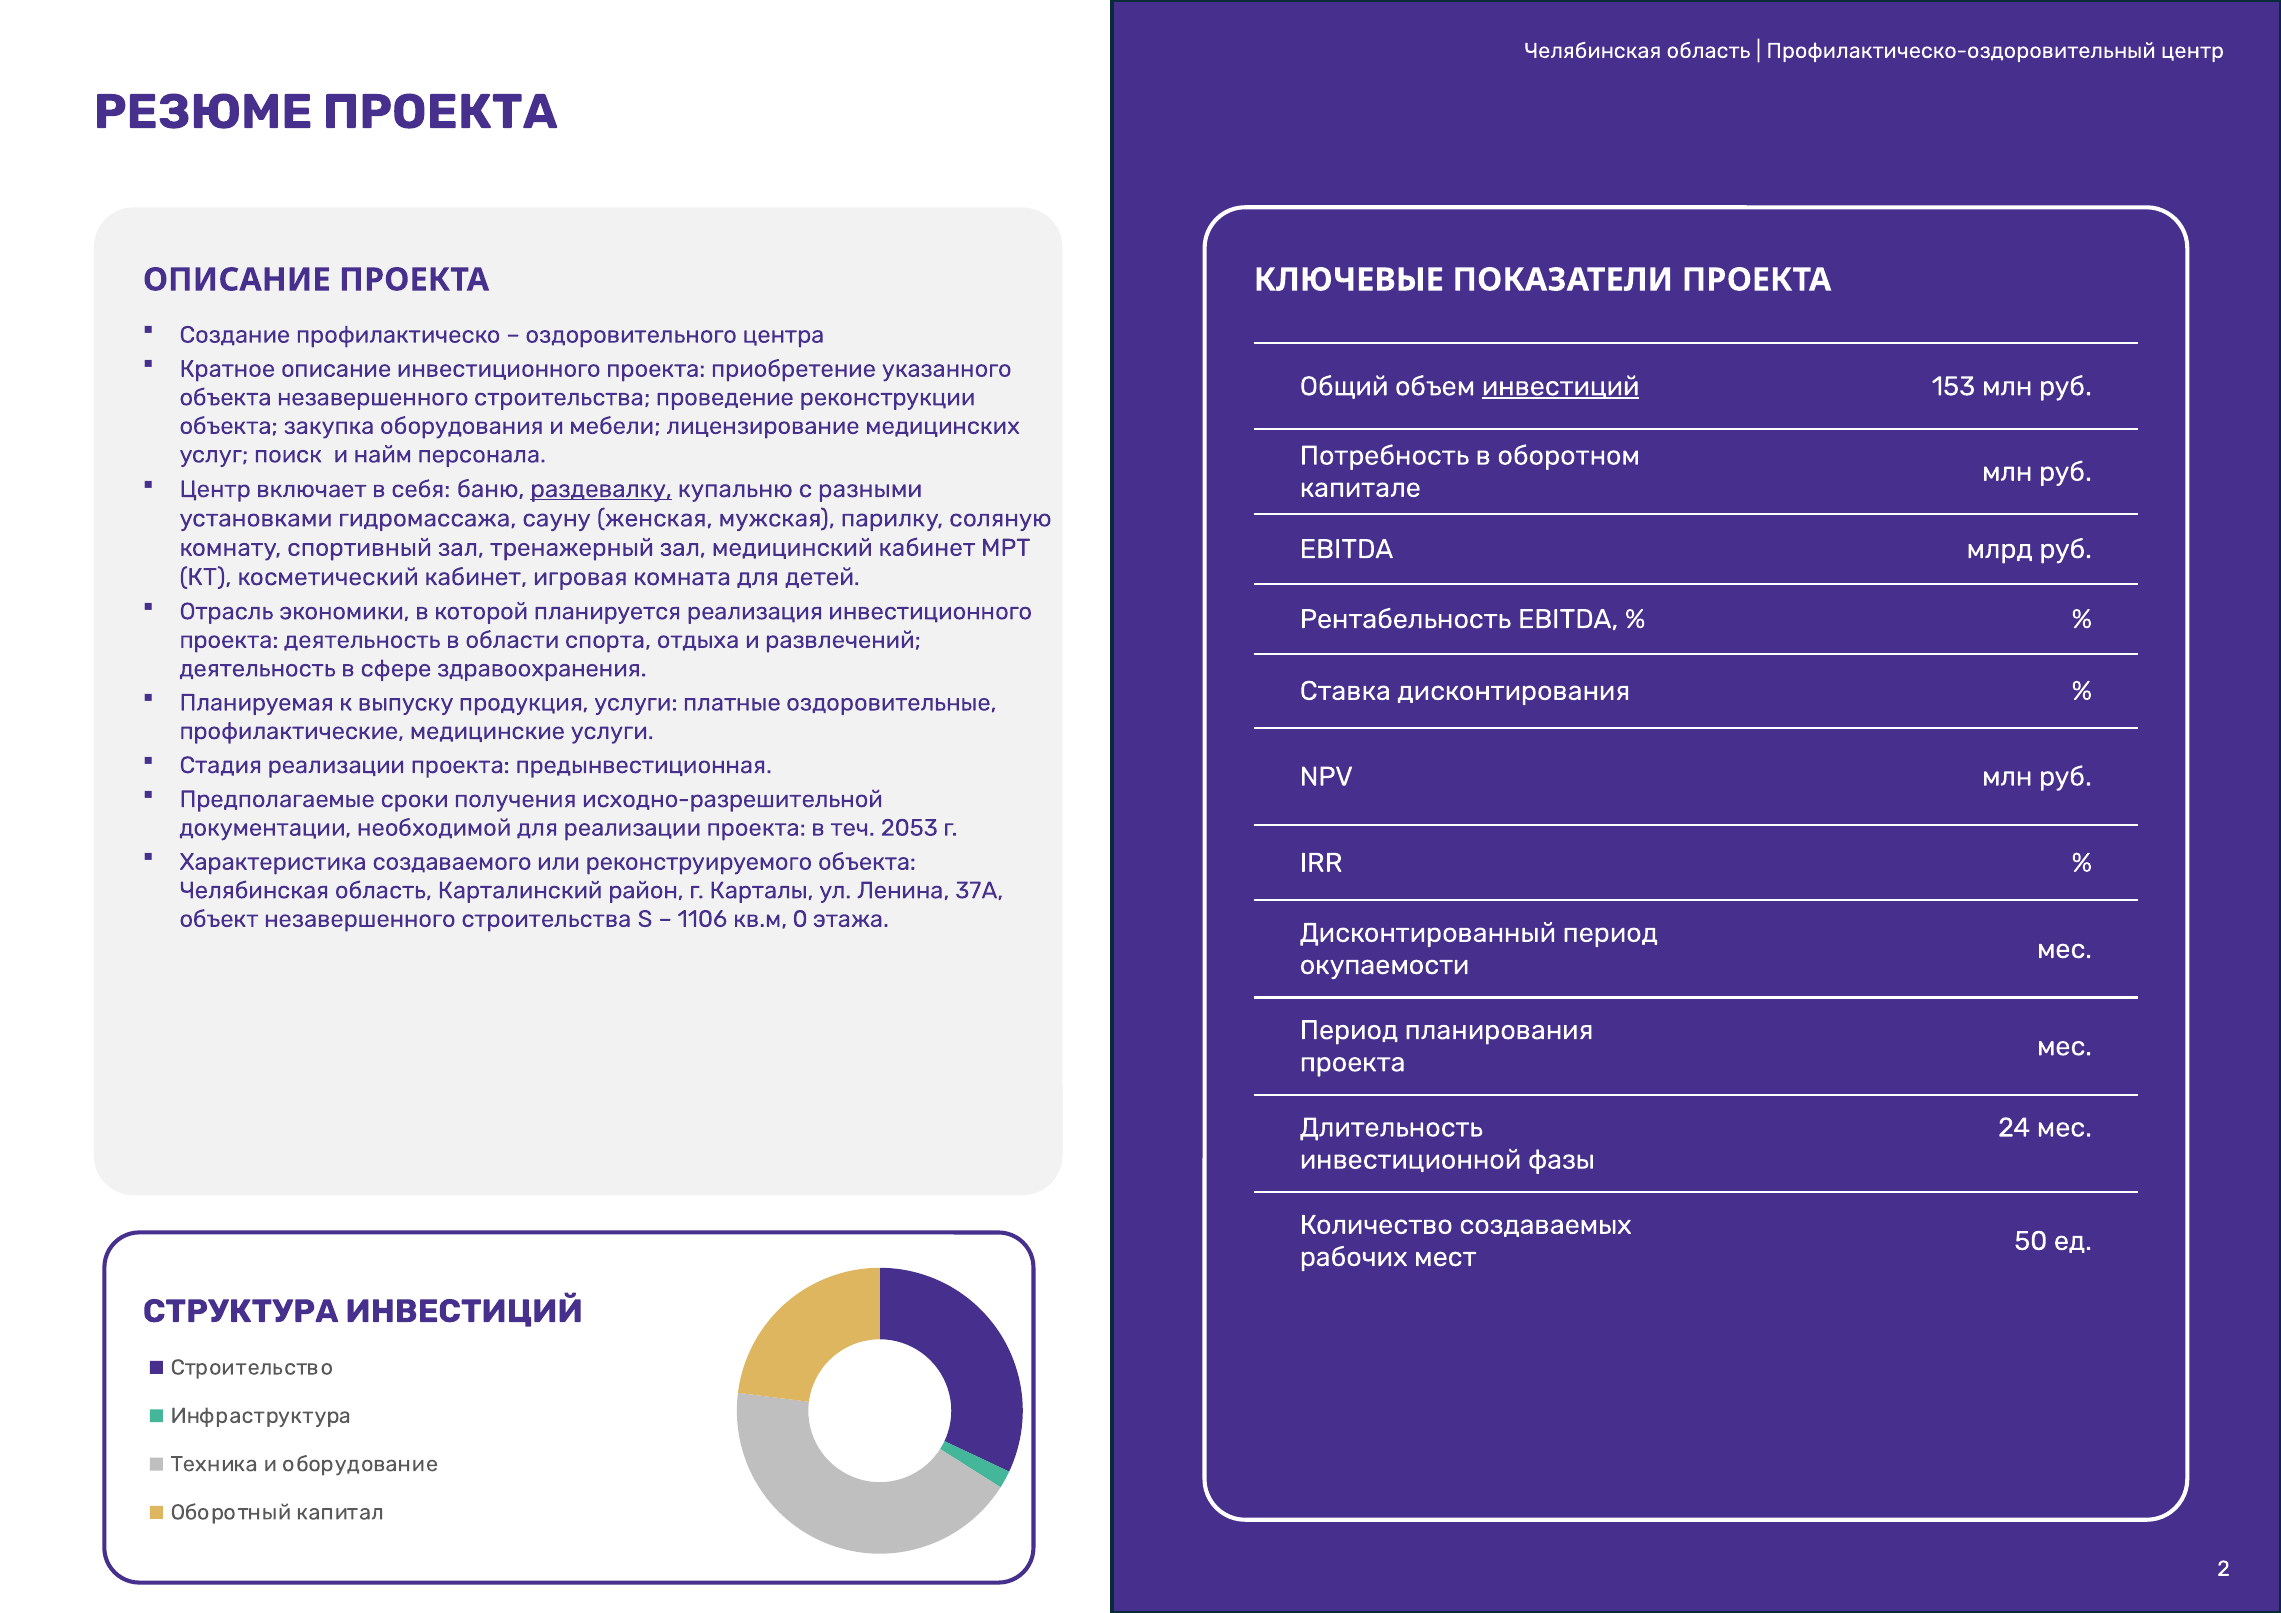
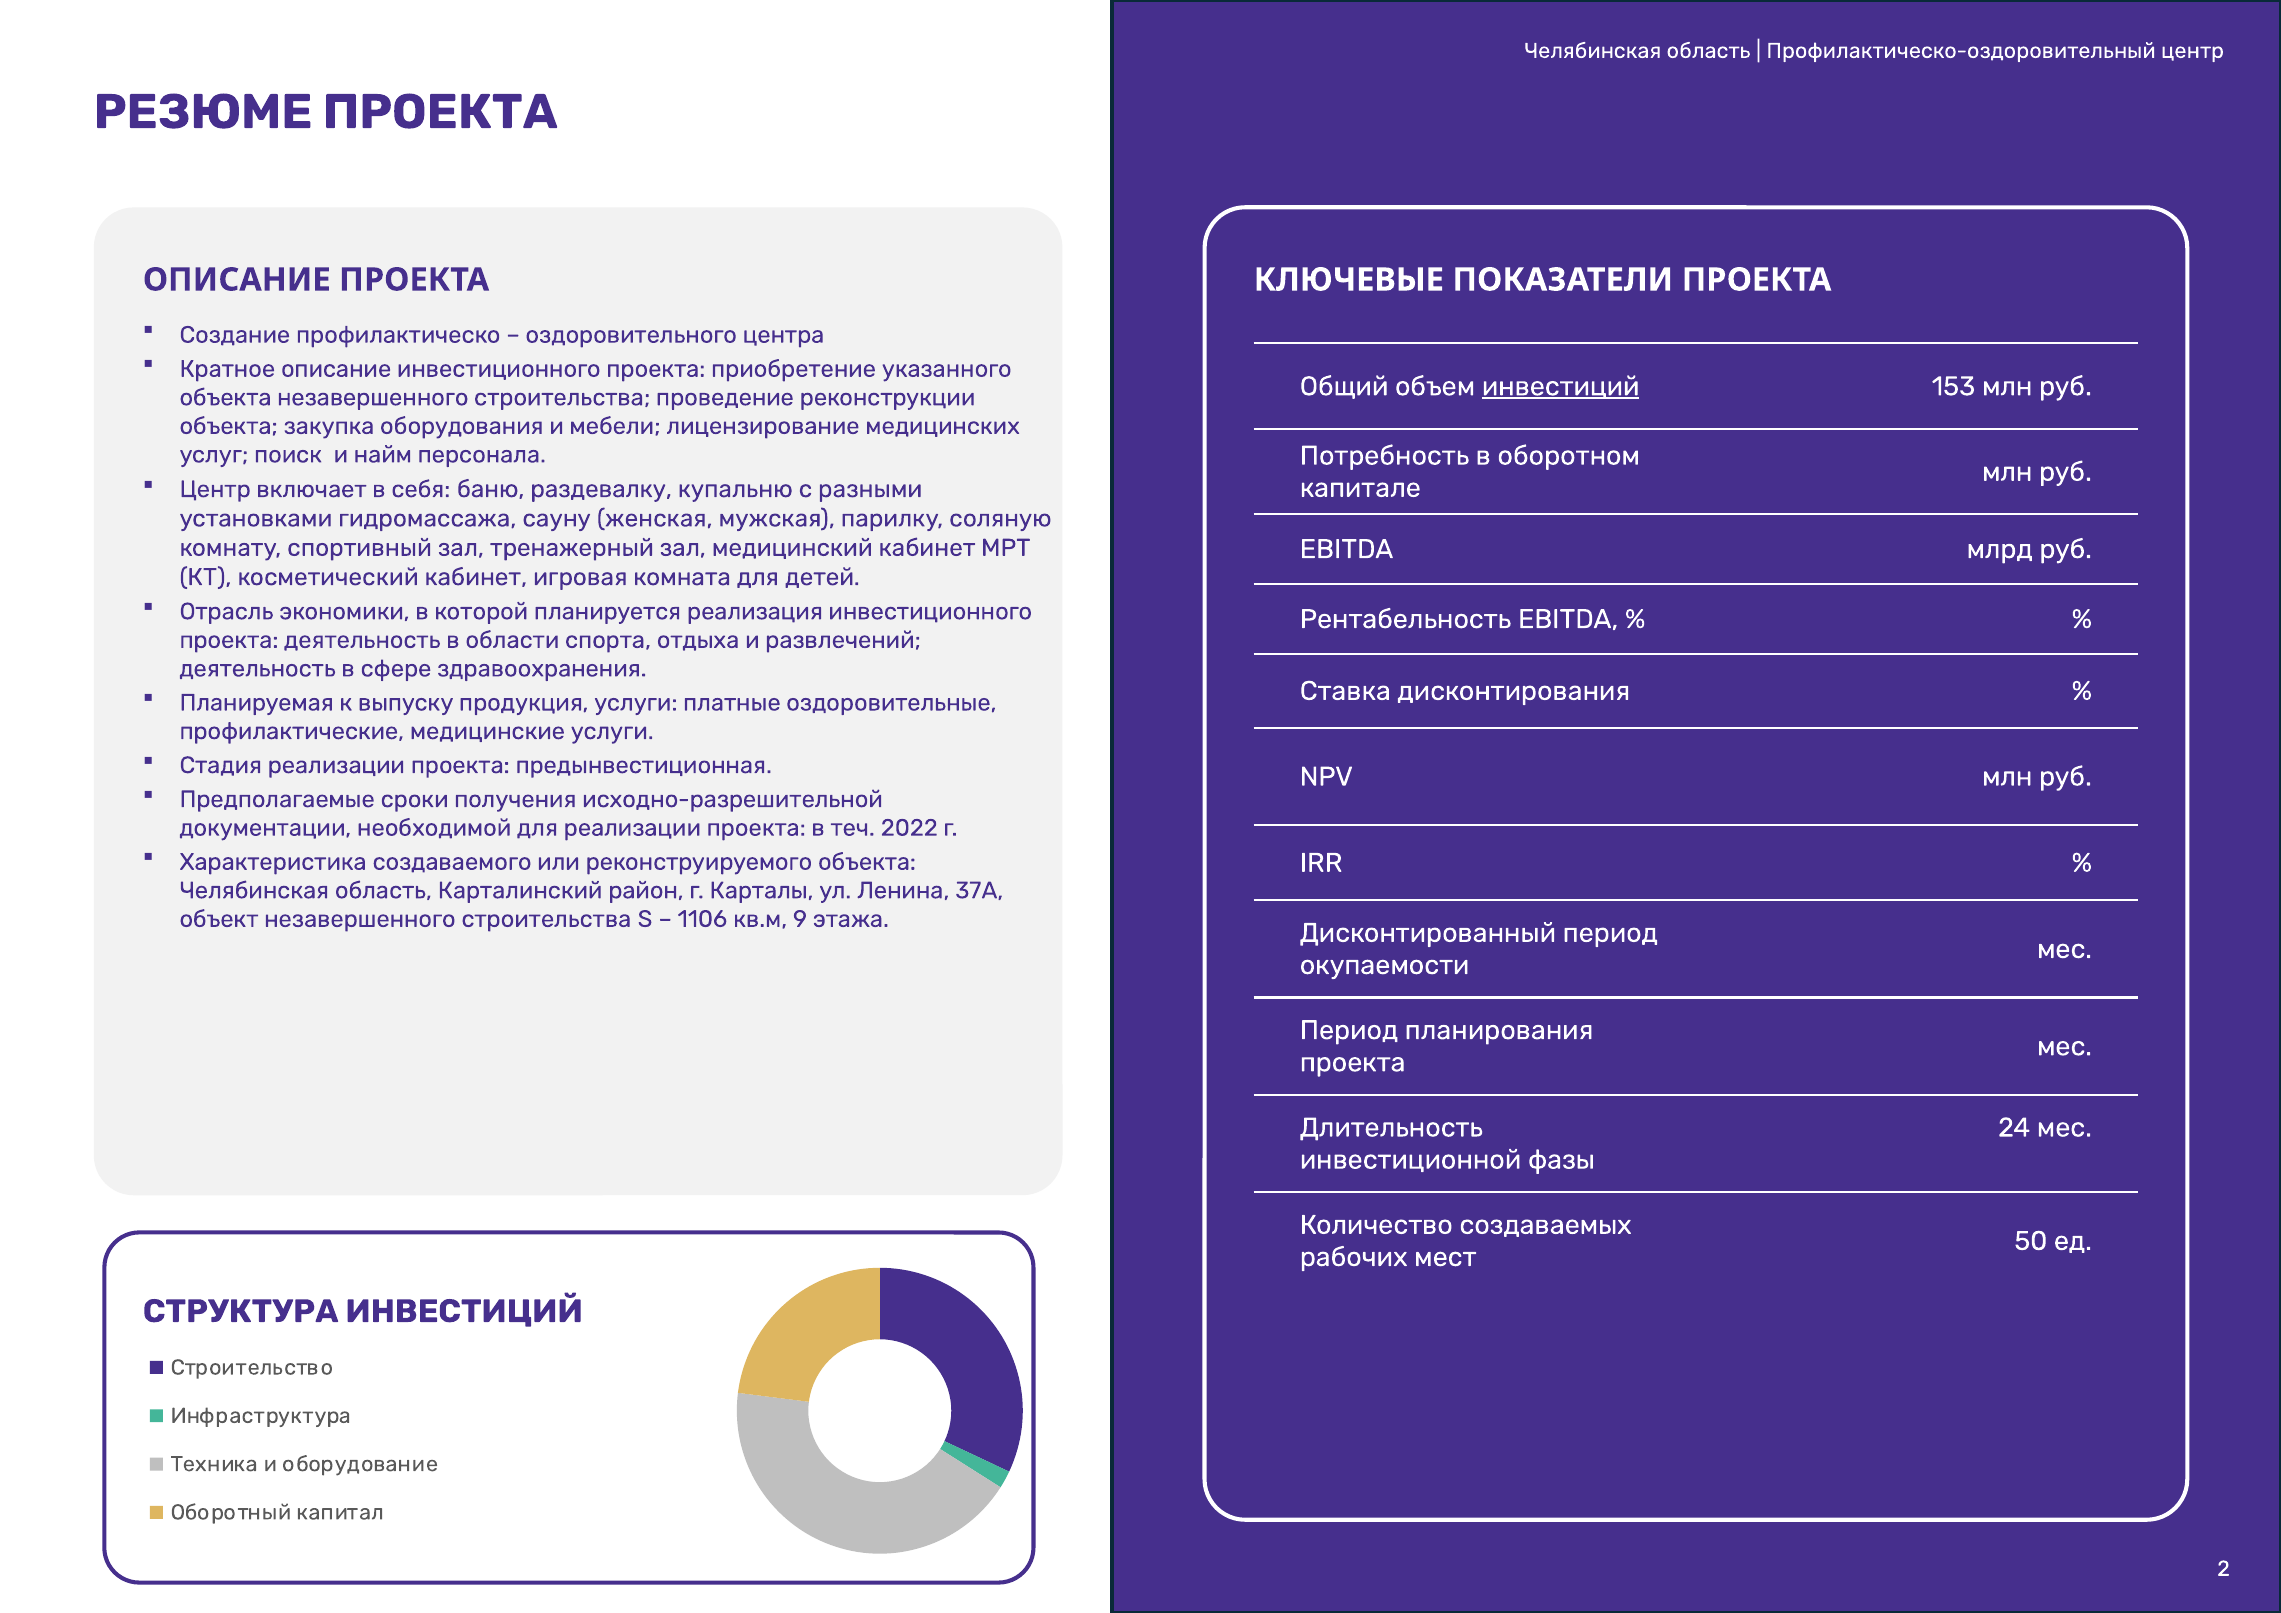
раздевалку underline: present -> none (601, 489)
2053: 2053 -> 2022 (909, 828)
0: 0 -> 9 (800, 919)
